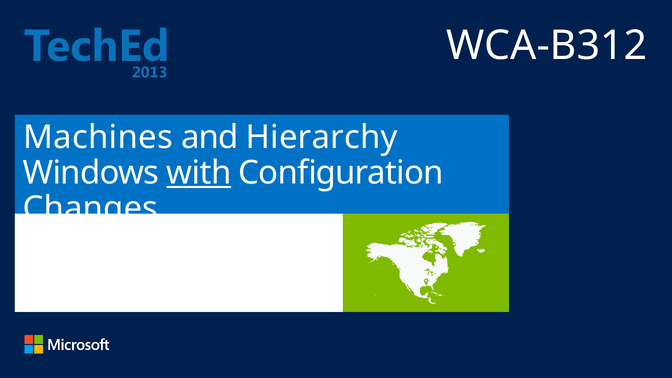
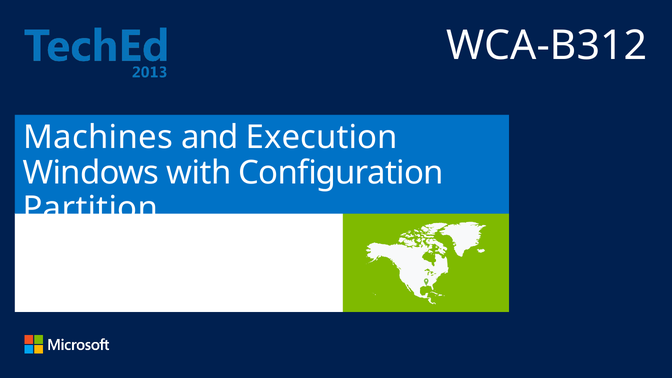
Hierarchy: Hierarchy -> Execution (322, 137)
with underline: present -> none (199, 173)
Changes: Changes -> Partition (90, 209)
